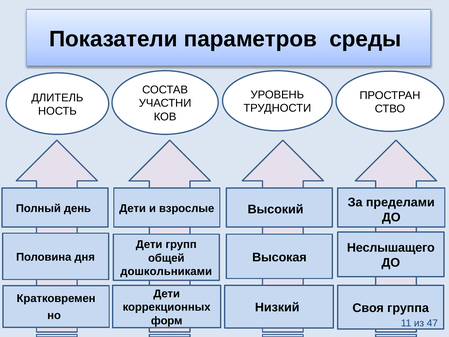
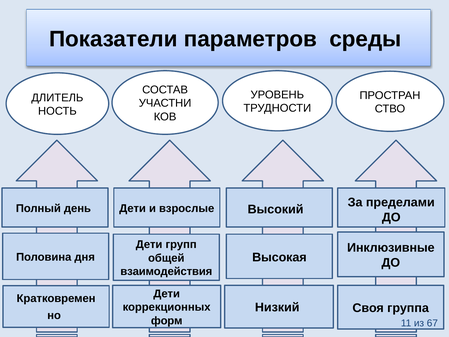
Неслышащего: Неслышащего -> Инклюзивные (391, 248)
дошкольниками: дошкольниками -> взаимодействия (166, 271)
47: 47 -> 67 (432, 323)
